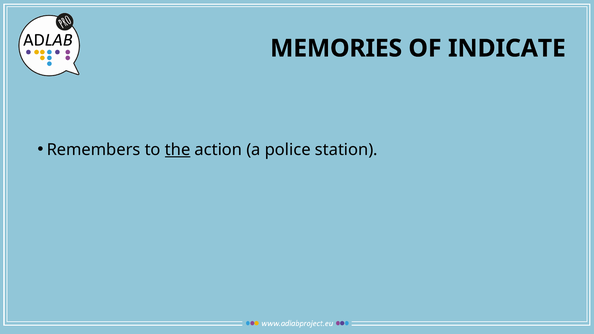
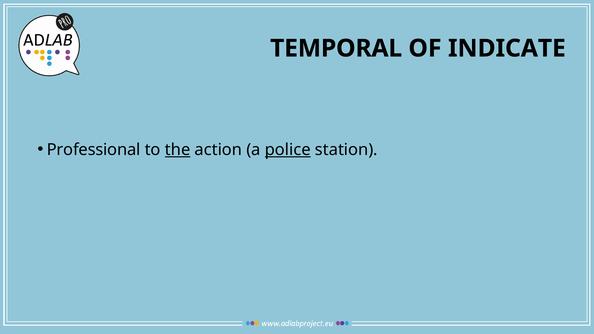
MEMORIES: MEMORIES -> TEMPORAL (336, 48)
Remembers: Remembers -> Professional (94, 150)
police underline: none -> present (288, 150)
